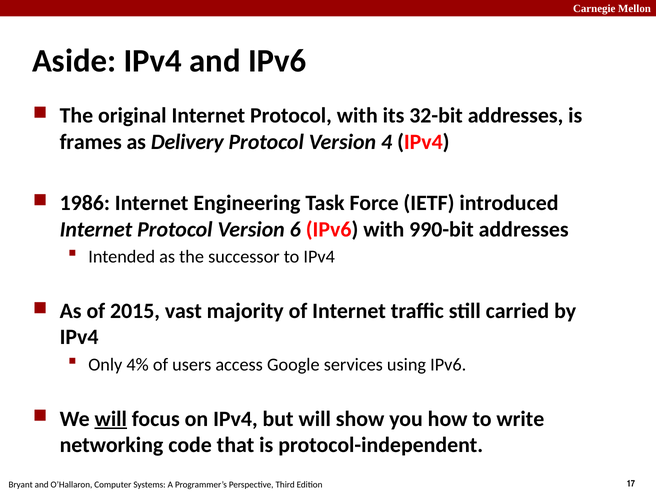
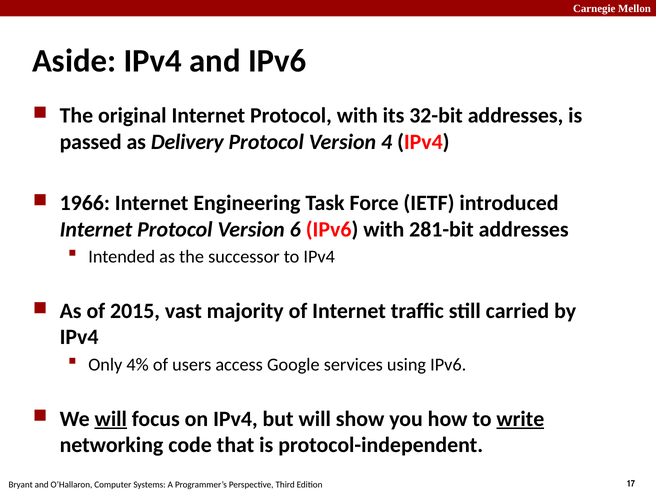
frames: frames -> passed (91, 142)
1986: 1986 -> 1966 (85, 203)
990-bit: 990-bit -> 281-bit (441, 229)
write underline: none -> present (520, 419)
